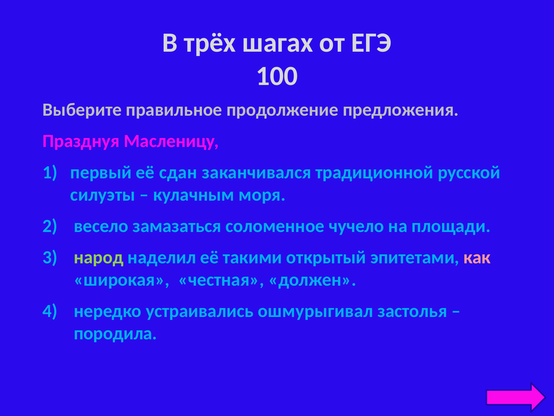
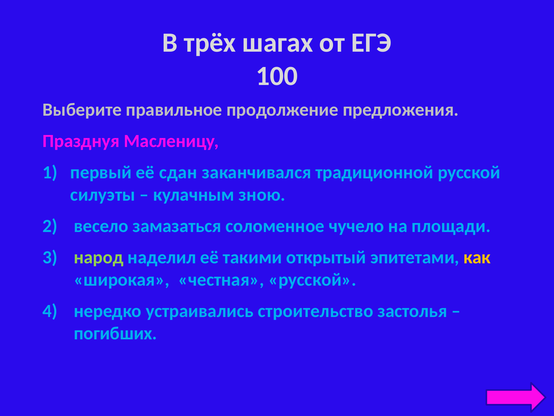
моря: моря -> зною (262, 194)
как colour: pink -> yellow (477, 257)
честная должен: должен -> русской (312, 279)
ошмурыгивал: ошмурыгивал -> строительство (316, 311)
породила: породила -> погибших (115, 333)
